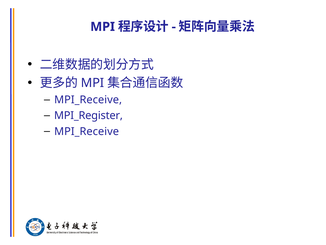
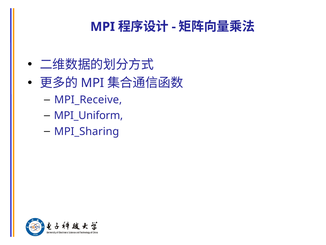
MPI_Register: MPI_Register -> MPI_Uniform (88, 115)
MPI_Receive: MPI_Receive -> MPI_Sharing (87, 131)
